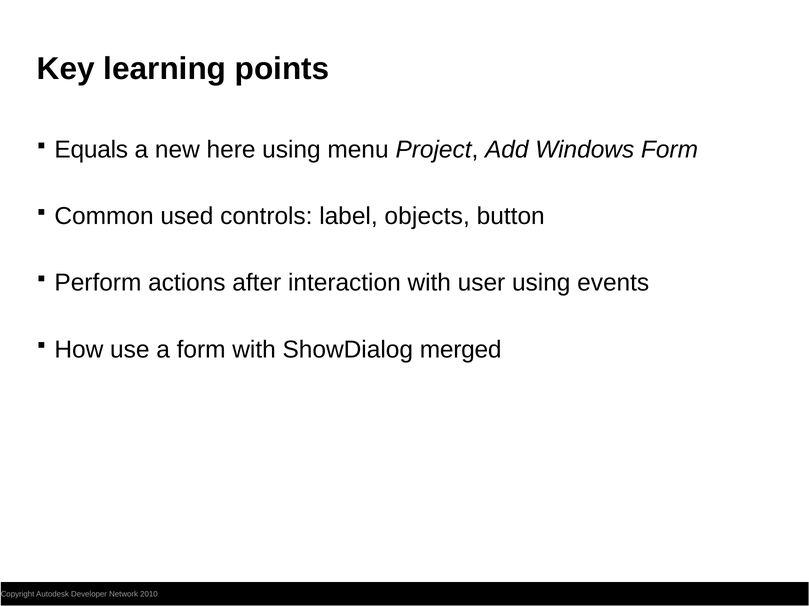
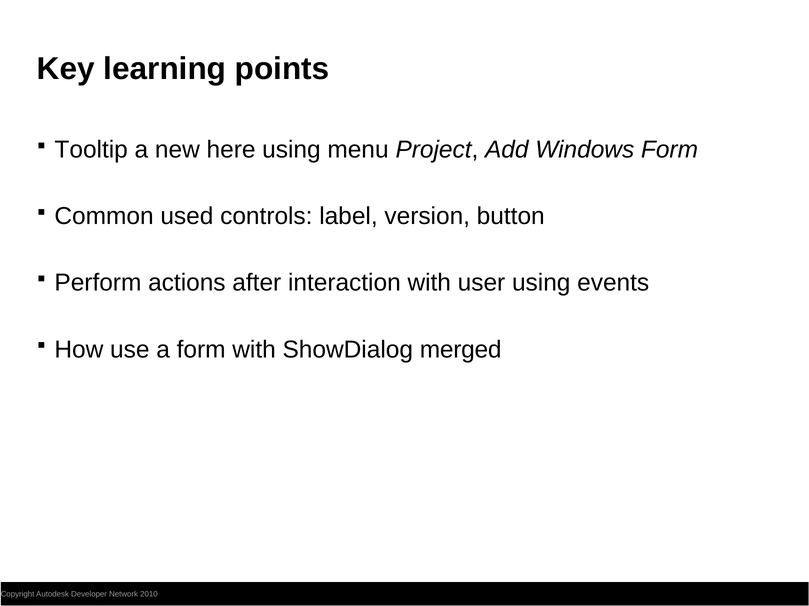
Equals: Equals -> Tooltip (91, 150)
objects: objects -> version (427, 217)
